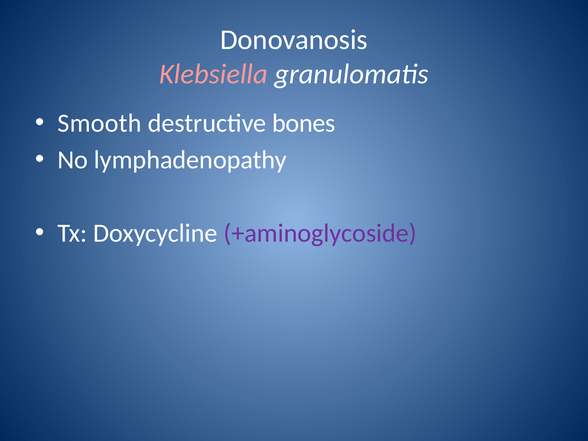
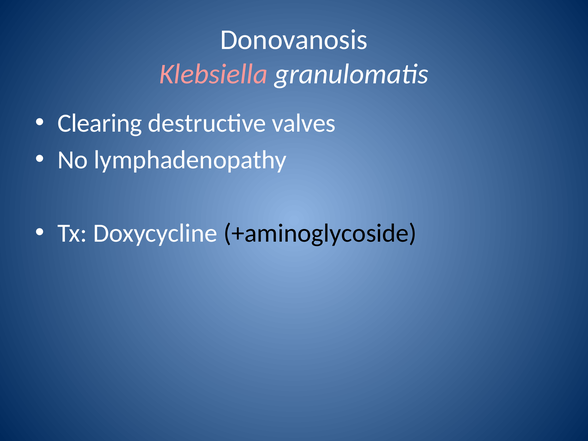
Smooth: Smooth -> Clearing (100, 123)
bones: bones -> valves (304, 123)
+aminoglycoside colour: purple -> black (320, 233)
